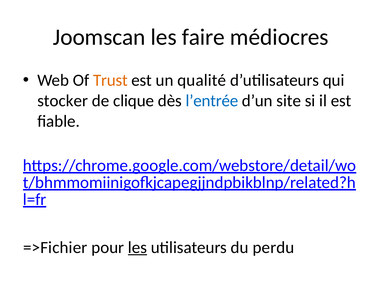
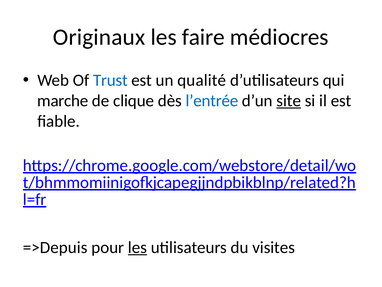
Joomscan: Joomscan -> Originaux (99, 37)
Trust colour: orange -> blue (110, 80)
stocker: stocker -> marche (63, 101)
site underline: none -> present (289, 101)
=>Fichier: =>Fichier -> =>Depuis (55, 247)
perdu: perdu -> visites (274, 247)
